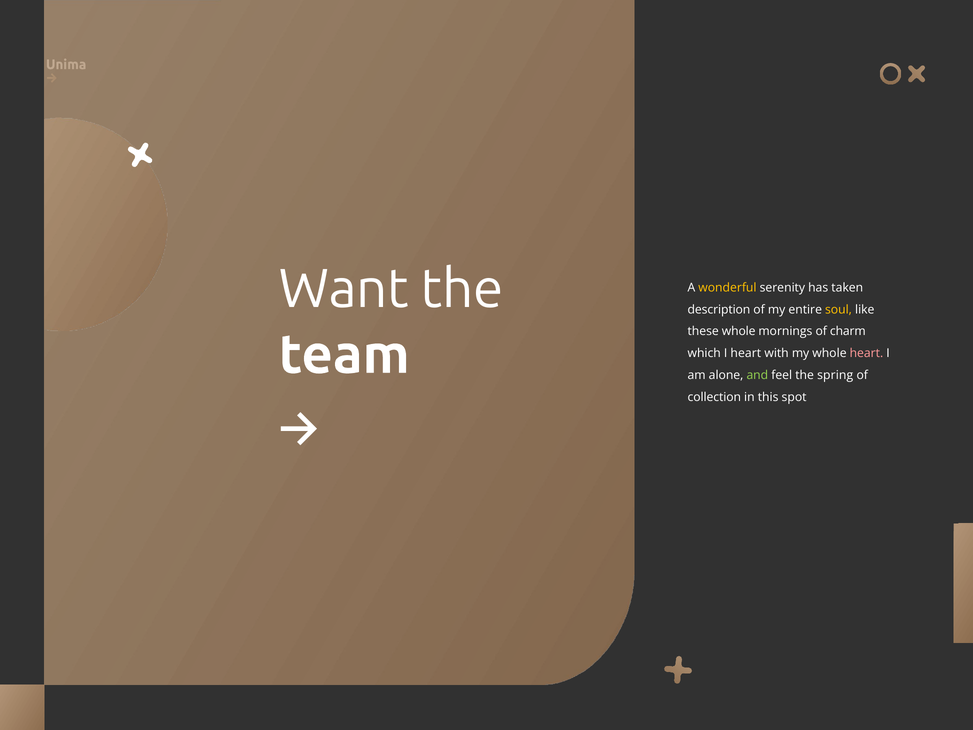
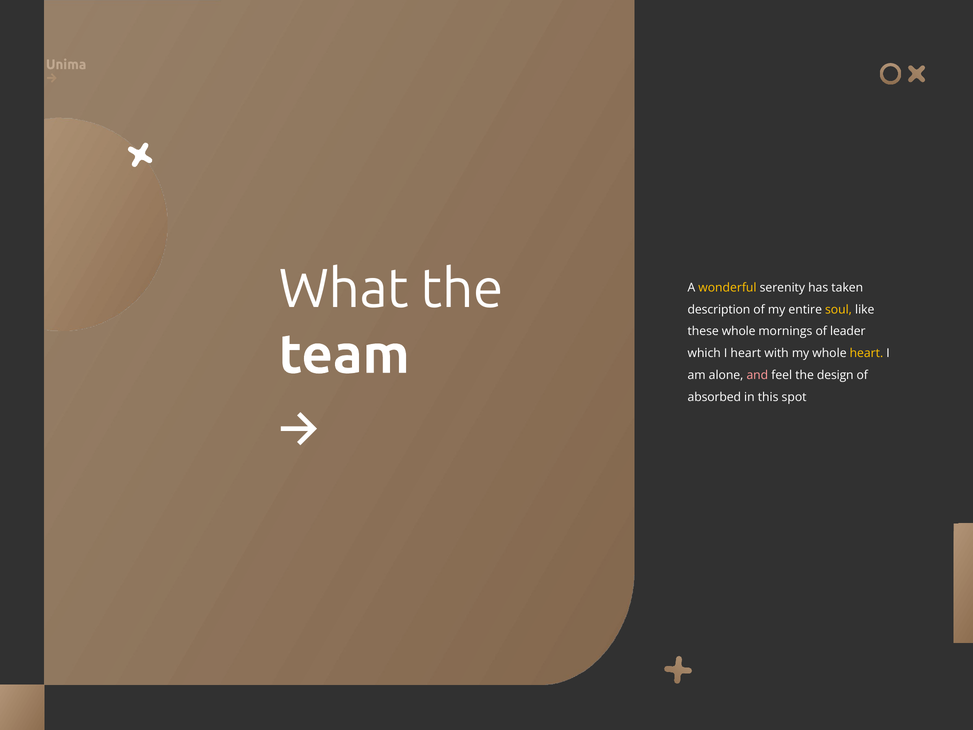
Want: Want -> What (344, 289)
charm: charm -> leader (848, 331)
heart colour: pink -> yellow (866, 353)
and colour: light green -> pink (757, 375)
spring: spring -> design (835, 375)
collection: collection -> absorbed (714, 397)
